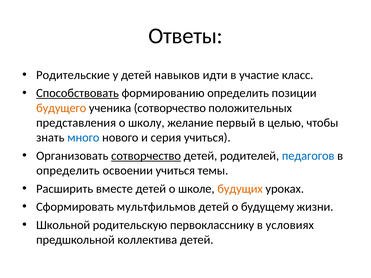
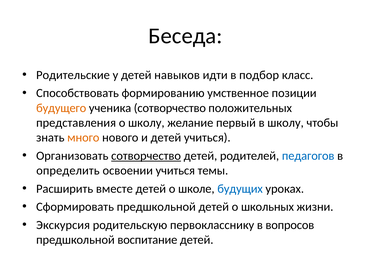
Ответы: Ответы -> Беседа (185, 36)
участие: участие -> подбор (259, 75)
Способствовать underline: present -> none (78, 93)
формированию определить: определить -> умственное (238, 93)
в целью: целью -> школу (286, 123)
много colour: blue -> orange (83, 138)
и серия: серия -> детей (166, 138)
будущих colour: orange -> blue (240, 189)
Сформировать мультфильмов: мультфильмов -> предшкольной (156, 207)
будущему: будущему -> школьных (268, 207)
Школьной: Школьной -> Экскурсия (63, 225)
условиях: условиях -> вопросов (290, 225)
коллектива: коллектива -> воспитание (147, 240)
